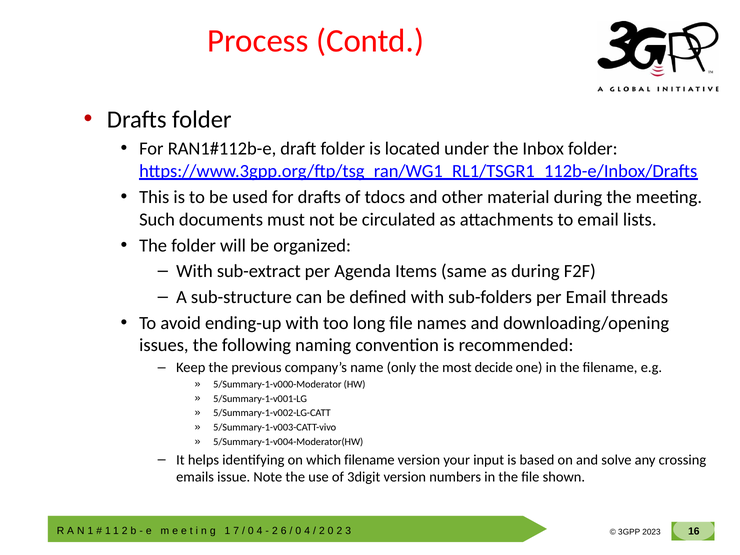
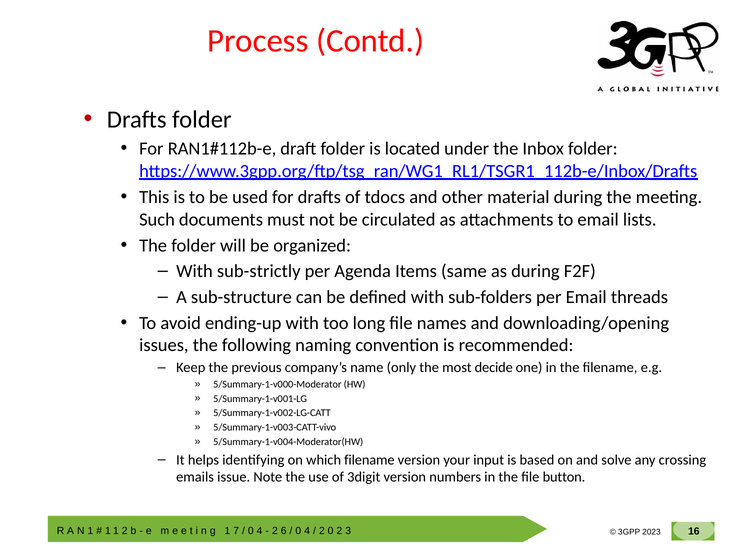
sub-extract: sub-extract -> sub-strictly (259, 271)
shown: shown -> button (564, 477)
